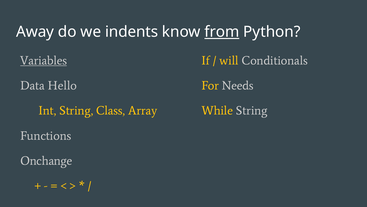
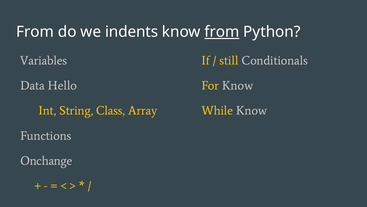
Away: Away -> From (35, 32)
Variables underline: present -> none (44, 60)
will: will -> still (229, 60)
For Needs: Needs -> Know (238, 85)
While String: String -> Know (252, 110)
